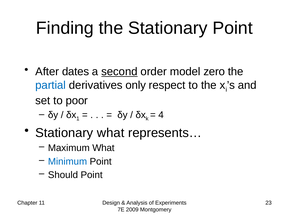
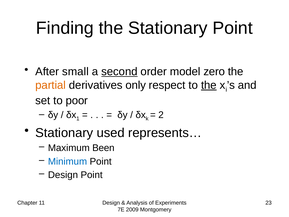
dates: dates -> small (75, 72)
partial colour: blue -> orange (51, 85)
the underline: none -> present (209, 85)
4: 4 -> 2 (161, 115)
Stationary what: what -> used (111, 133)
Maximum What: What -> Been (103, 148)
Should: Should -> Design (63, 175)
